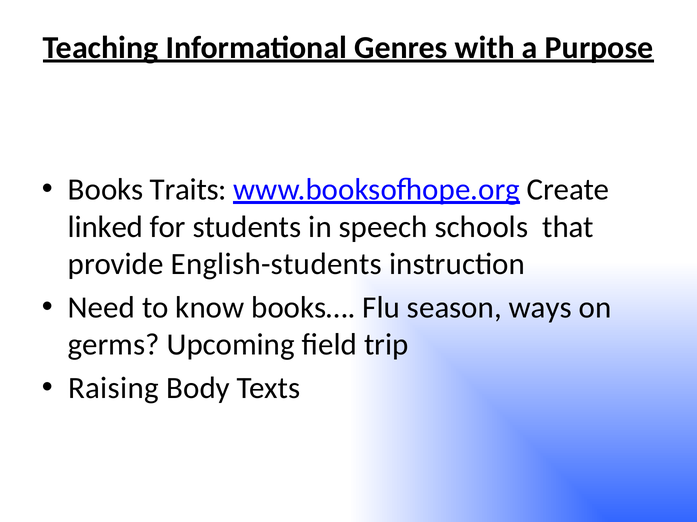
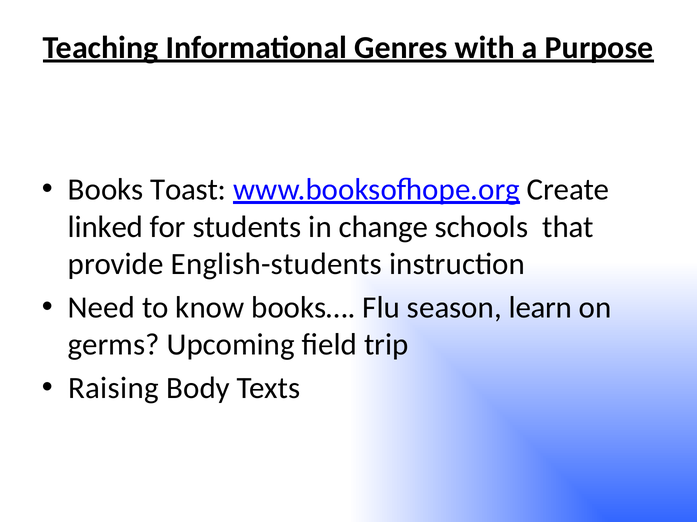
Traits: Traits -> Toast (188, 190)
speech: speech -> change (383, 227)
ways: ways -> learn (540, 308)
